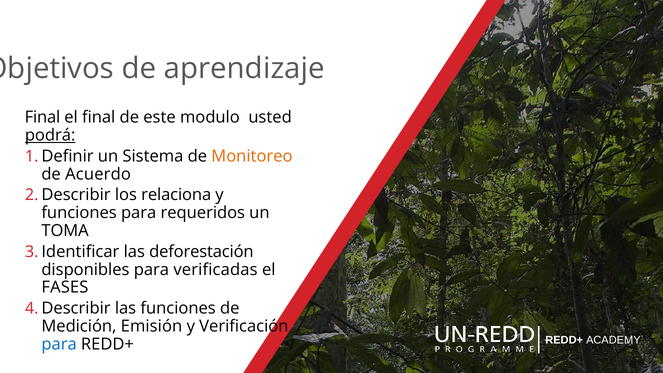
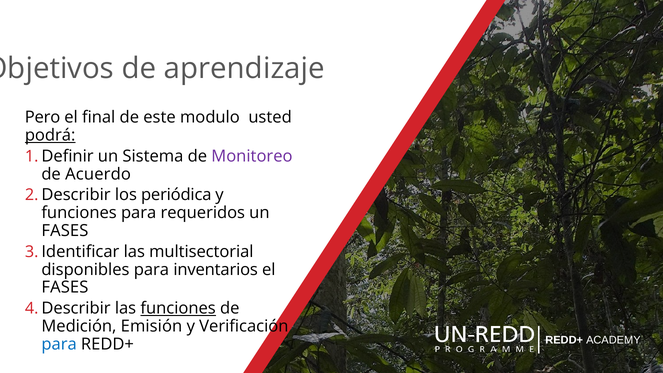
Final: Final -> Pero (42, 117)
Monitoreo colour: orange -> purple (252, 156)
relaciona: relaciona -> periódica (176, 195)
TOMA: TOMA -> FASES (65, 231)
deforestación: deforestación -> multisectorial (201, 252)
verificadas: verificadas -> inventarios (216, 270)
funciones underline: none -> present (178, 308)
